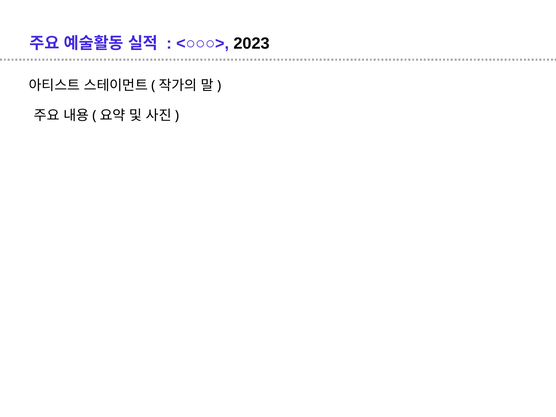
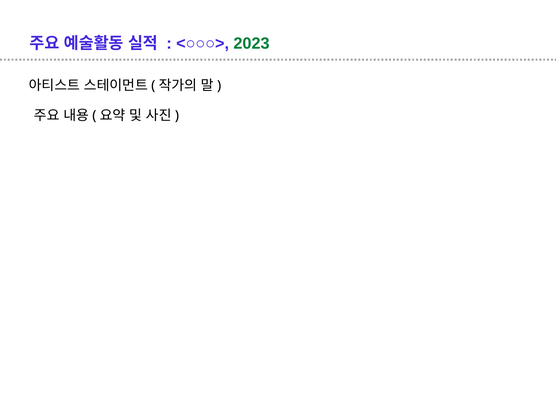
2023 colour: black -> green (252, 44)
